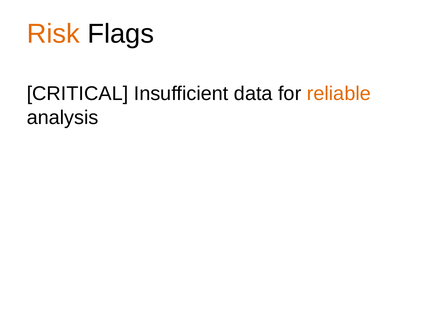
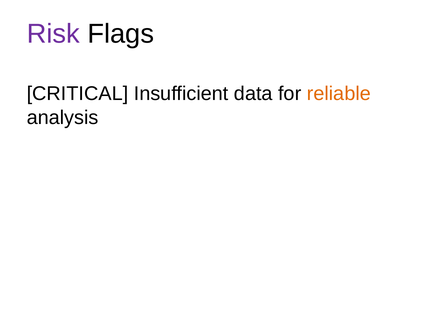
Risk colour: orange -> purple (53, 34)
